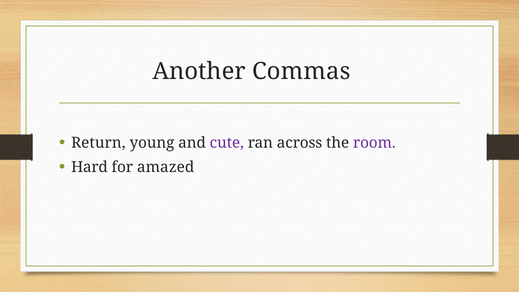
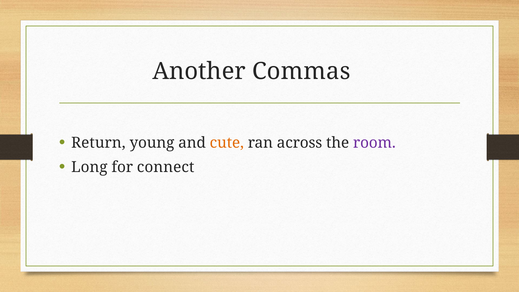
cute colour: purple -> orange (227, 143)
Hard: Hard -> Long (89, 167)
amazed: amazed -> connect (166, 167)
